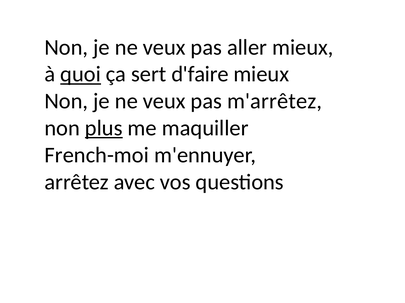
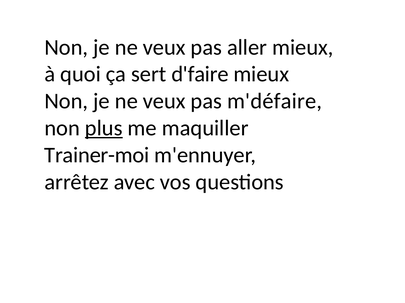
quoi underline: present -> none (81, 74)
m'arrêtez: m'arrêtez -> m'défaire (275, 101)
French-moi: French-moi -> Trainer-moi (97, 155)
